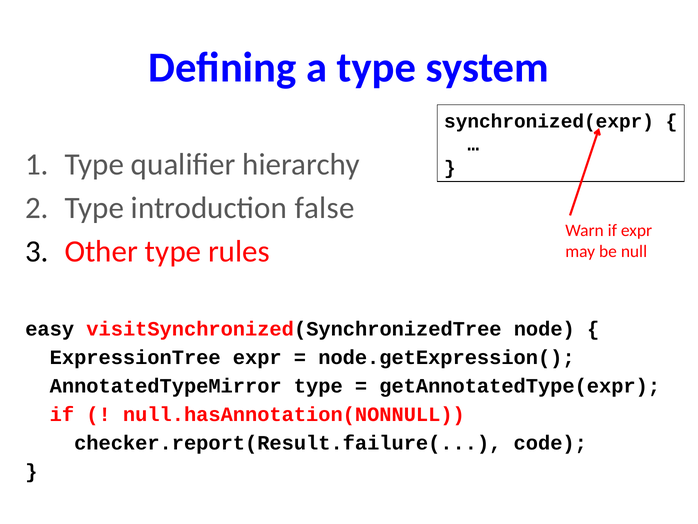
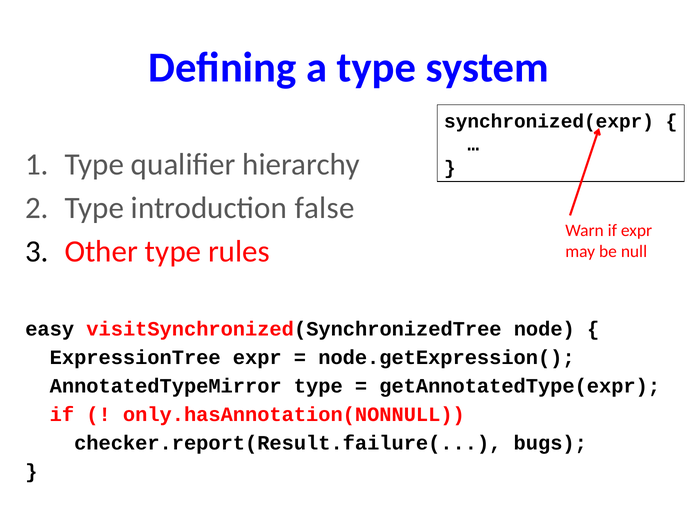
null.hasAnnotation(NONNULL: null.hasAnnotation(NONNULL -> only.hasAnnotation(NONNULL (294, 414)
code: code -> bugs (550, 443)
